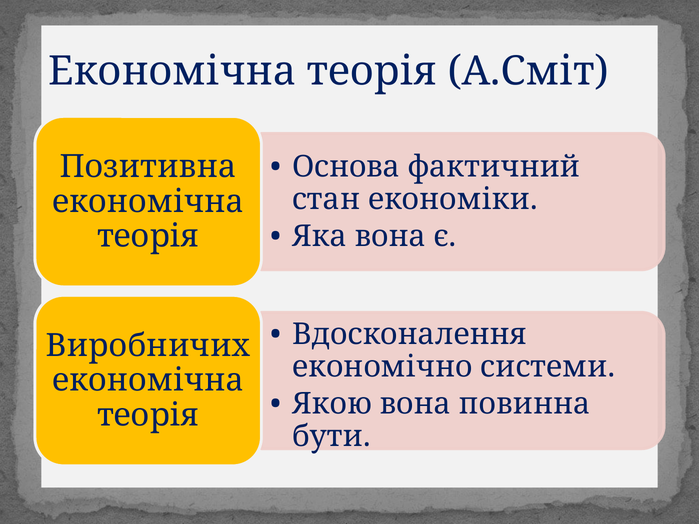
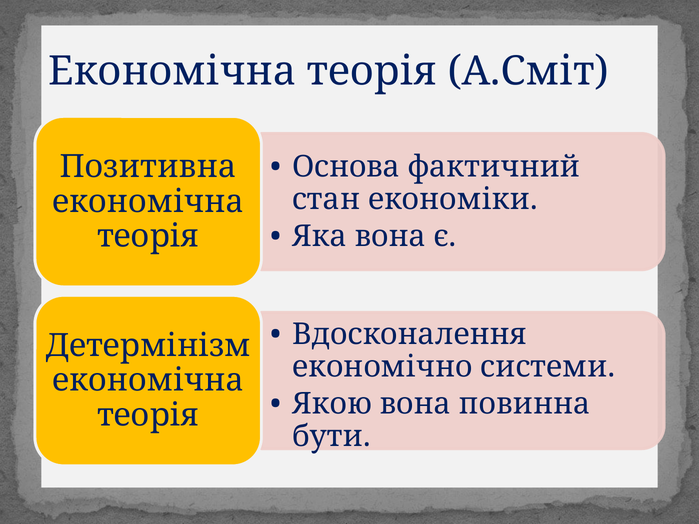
Виробничих: Виробничих -> Детермінізм (148, 346)
